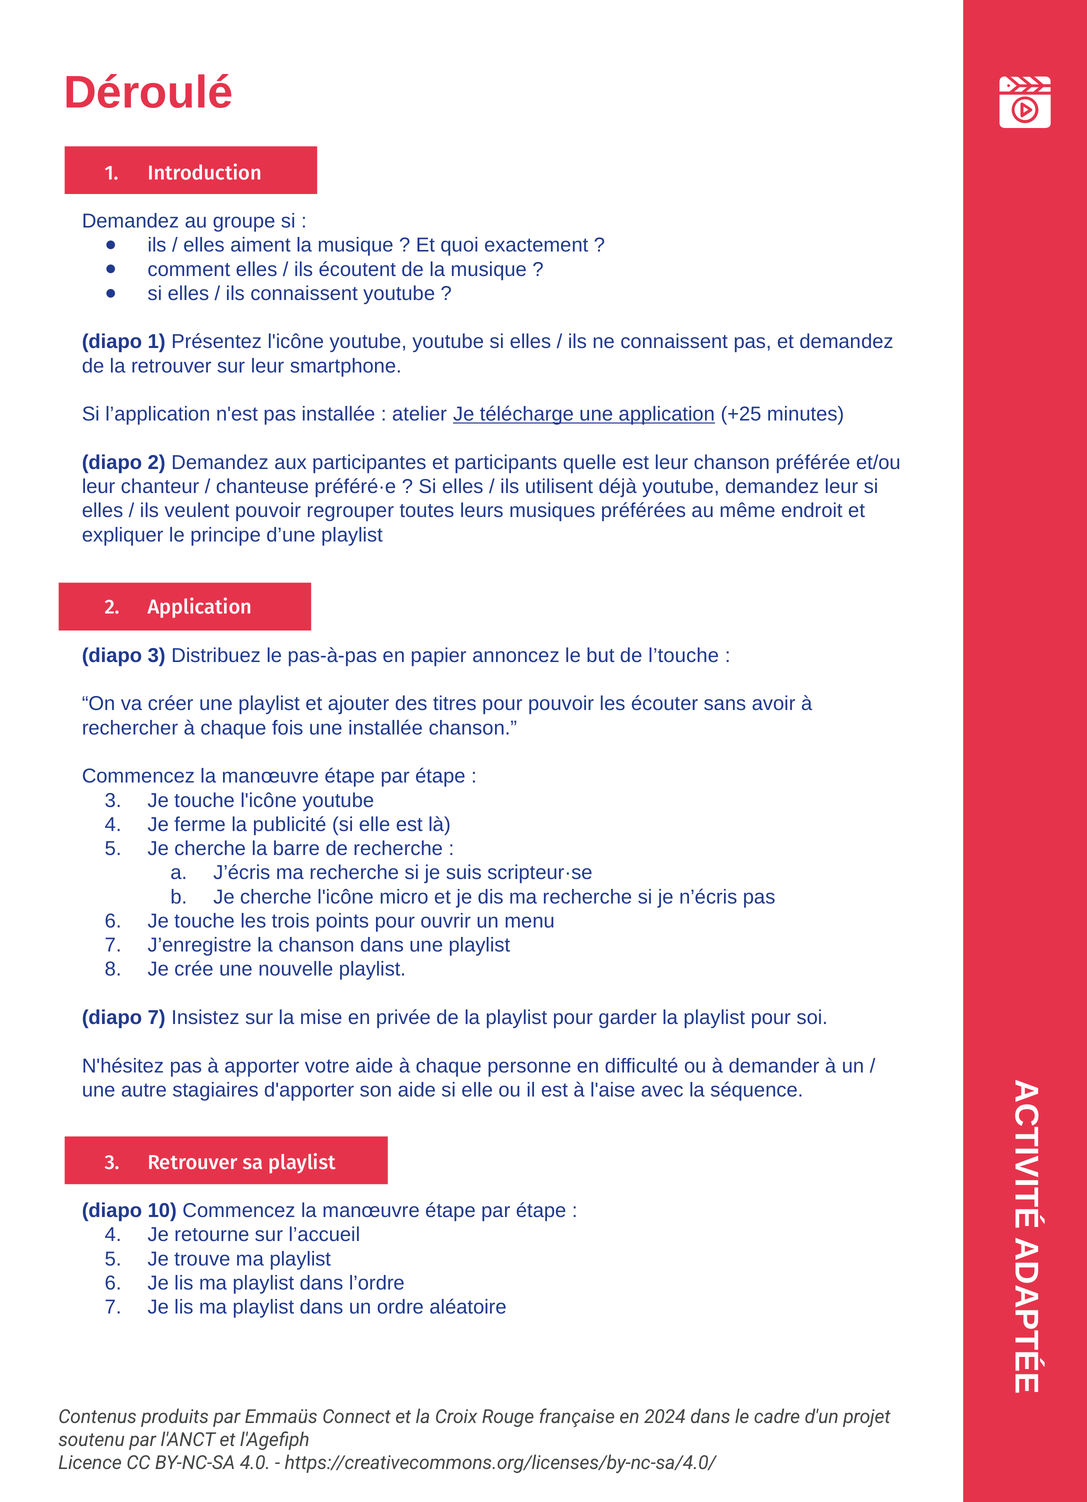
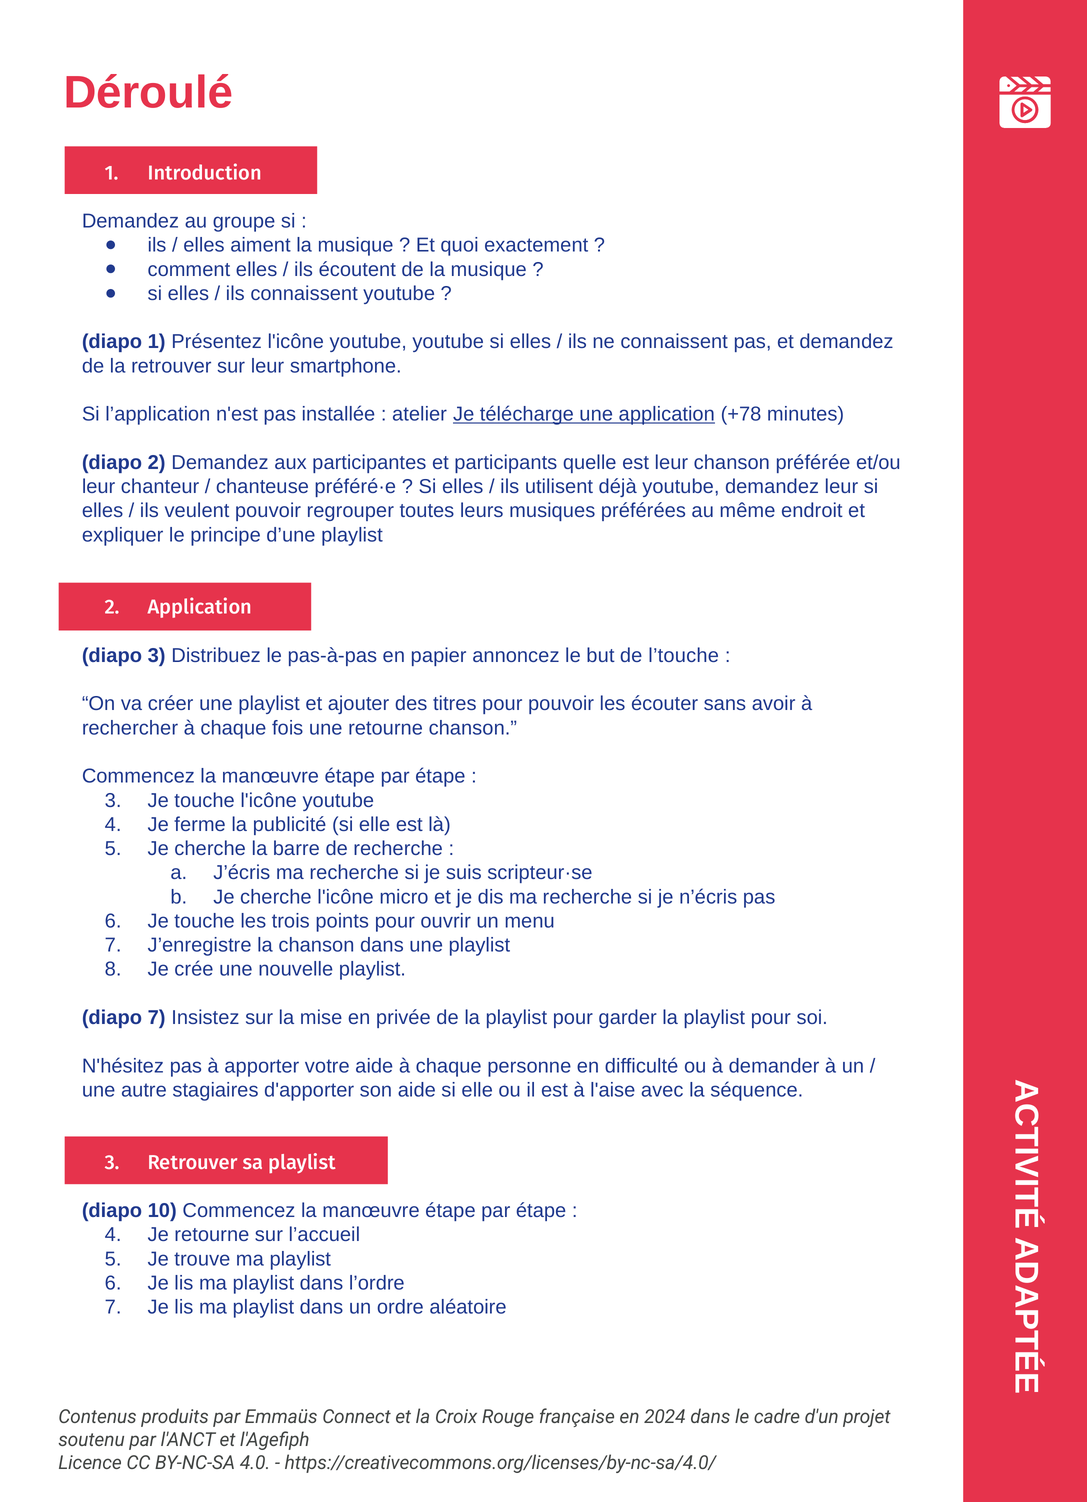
+25: +25 -> +78 (741, 414)
une installée: installée -> retourne (386, 728)
